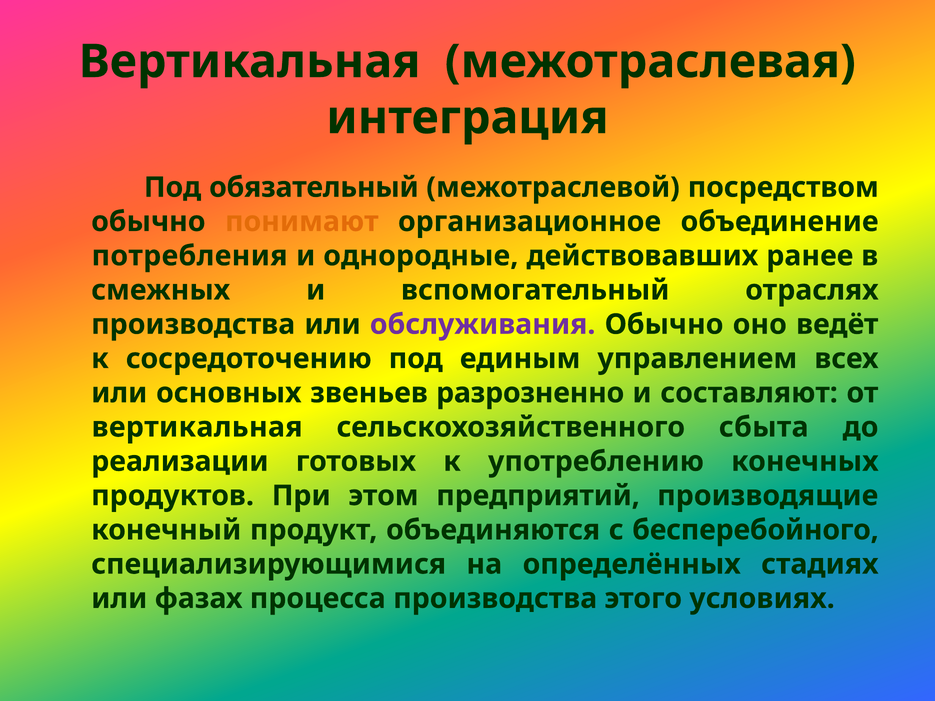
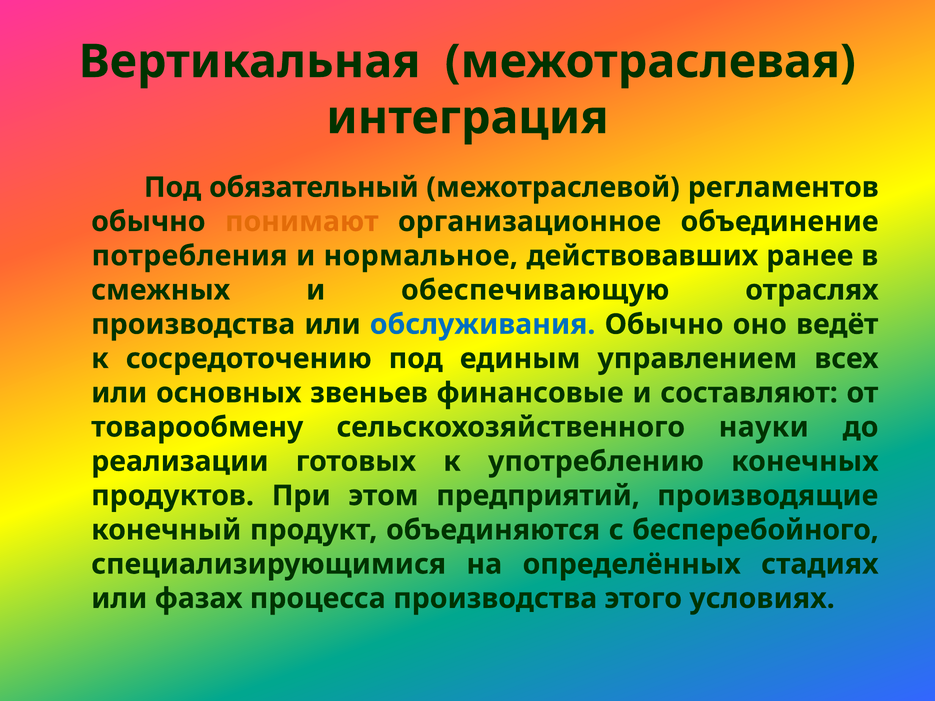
посредством: посредством -> регламентов (783, 187)
однородные: однородные -> нормальное (421, 256)
вспомогательный: вспомогательный -> обеспечивающую (535, 290)
обслуживания colour: purple -> blue (483, 325)
разрозненно: разрозненно -> финансовые (530, 393)
вертикальная: вертикальная -> товарообмену (197, 427)
сбыта: сбыта -> науки (764, 427)
